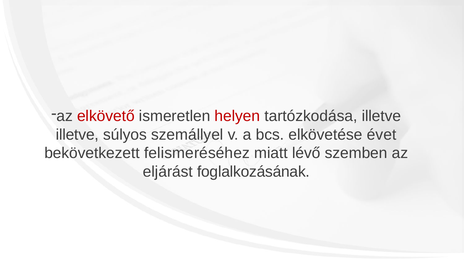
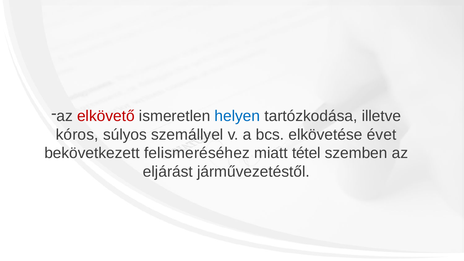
helyen colour: red -> blue (237, 116)
illetve: illetve -> kóros (77, 135)
lévő: lévő -> tétel (306, 153)
foglalkozásának: foglalkozásának -> járművezetéstől (253, 172)
